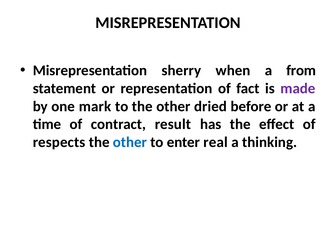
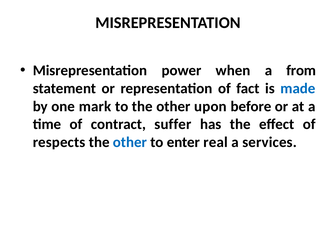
sherry: sherry -> power (181, 70)
made colour: purple -> blue (298, 88)
dried: dried -> upon (210, 106)
result: result -> suffer (173, 124)
thinking: thinking -> services (270, 142)
